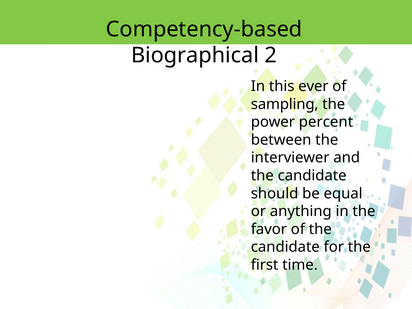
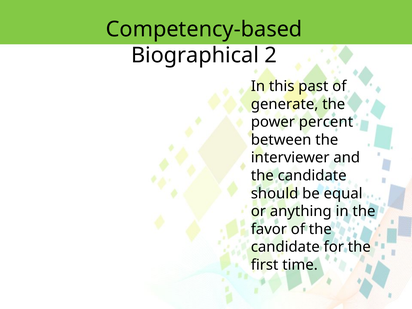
ever: ever -> past (313, 86)
sampling: sampling -> generate (285, 104)
